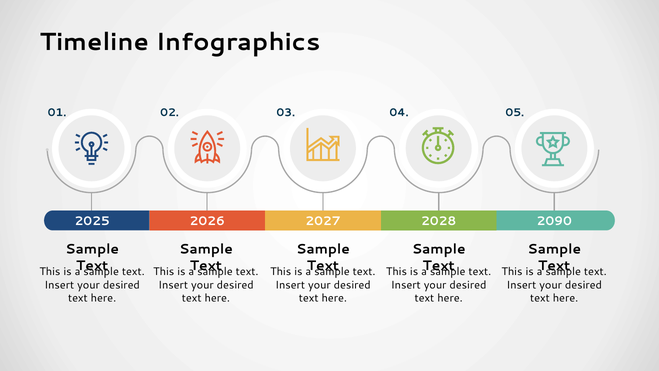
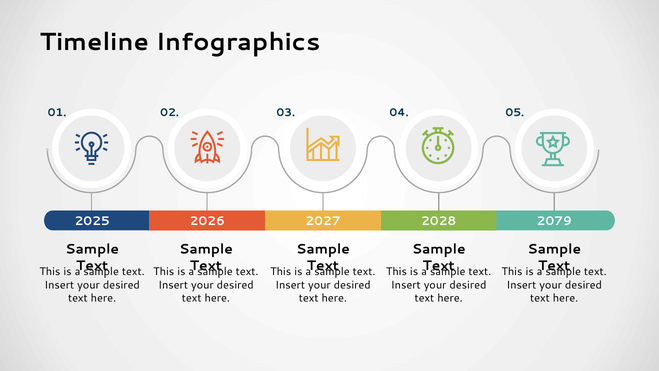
2090: 2090 -> 2079 (554, 221)
